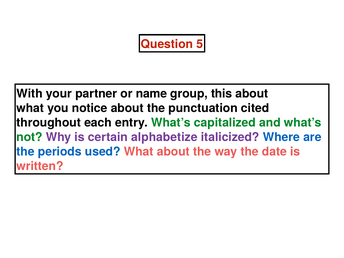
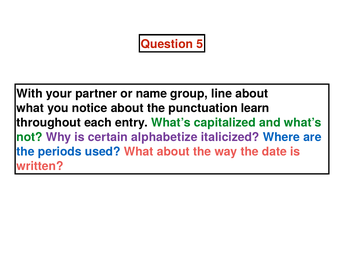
this: this -> line (222, 94)
cited: cited -> learn (255, 108)
